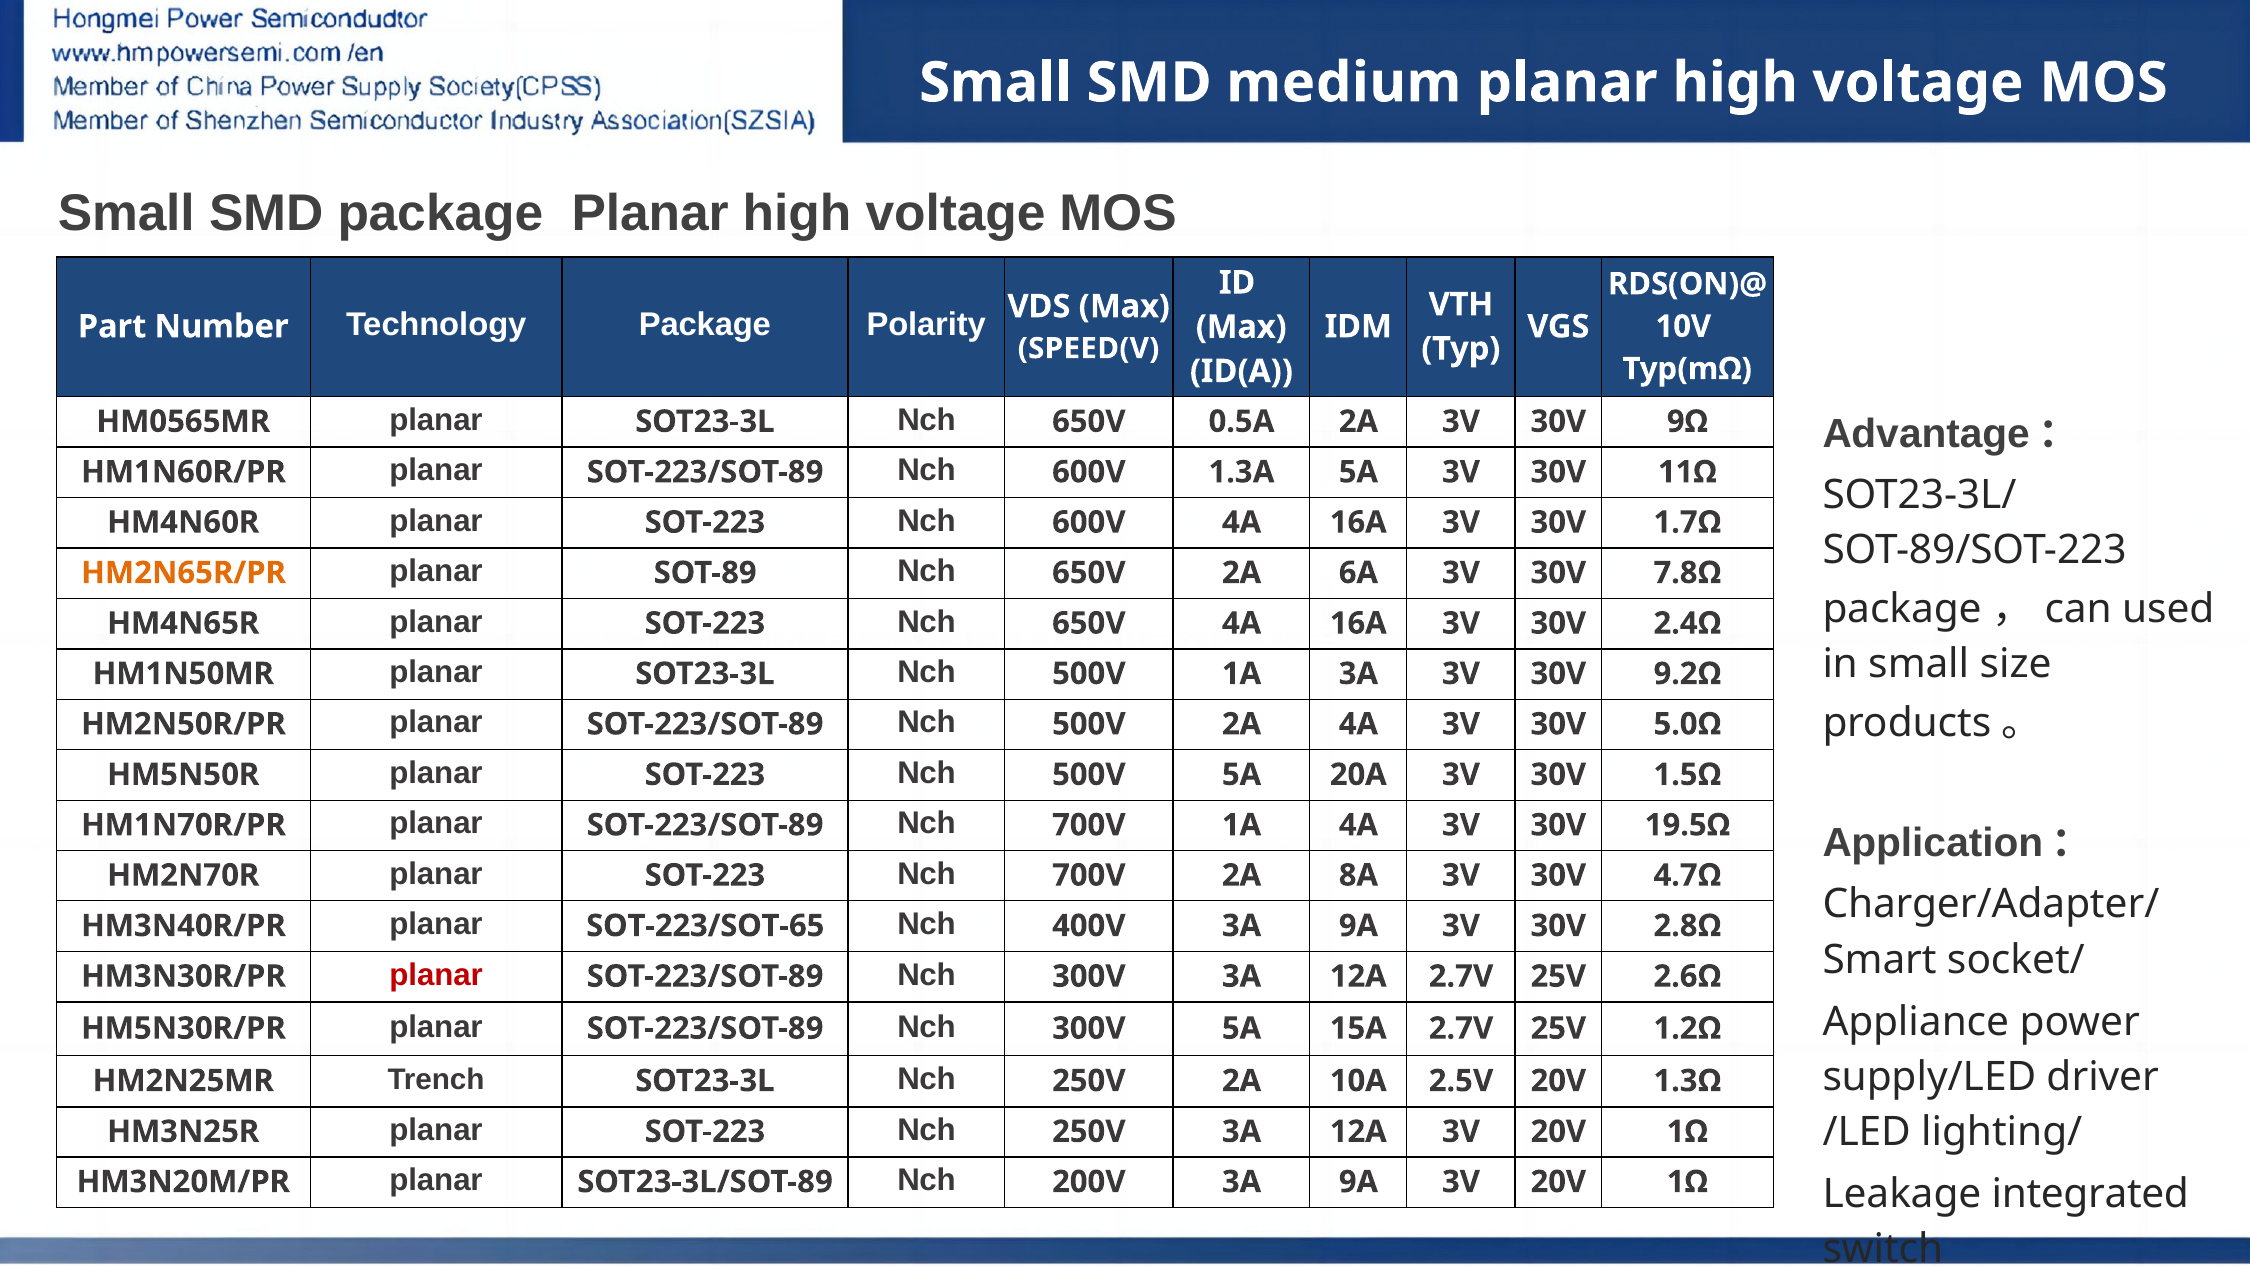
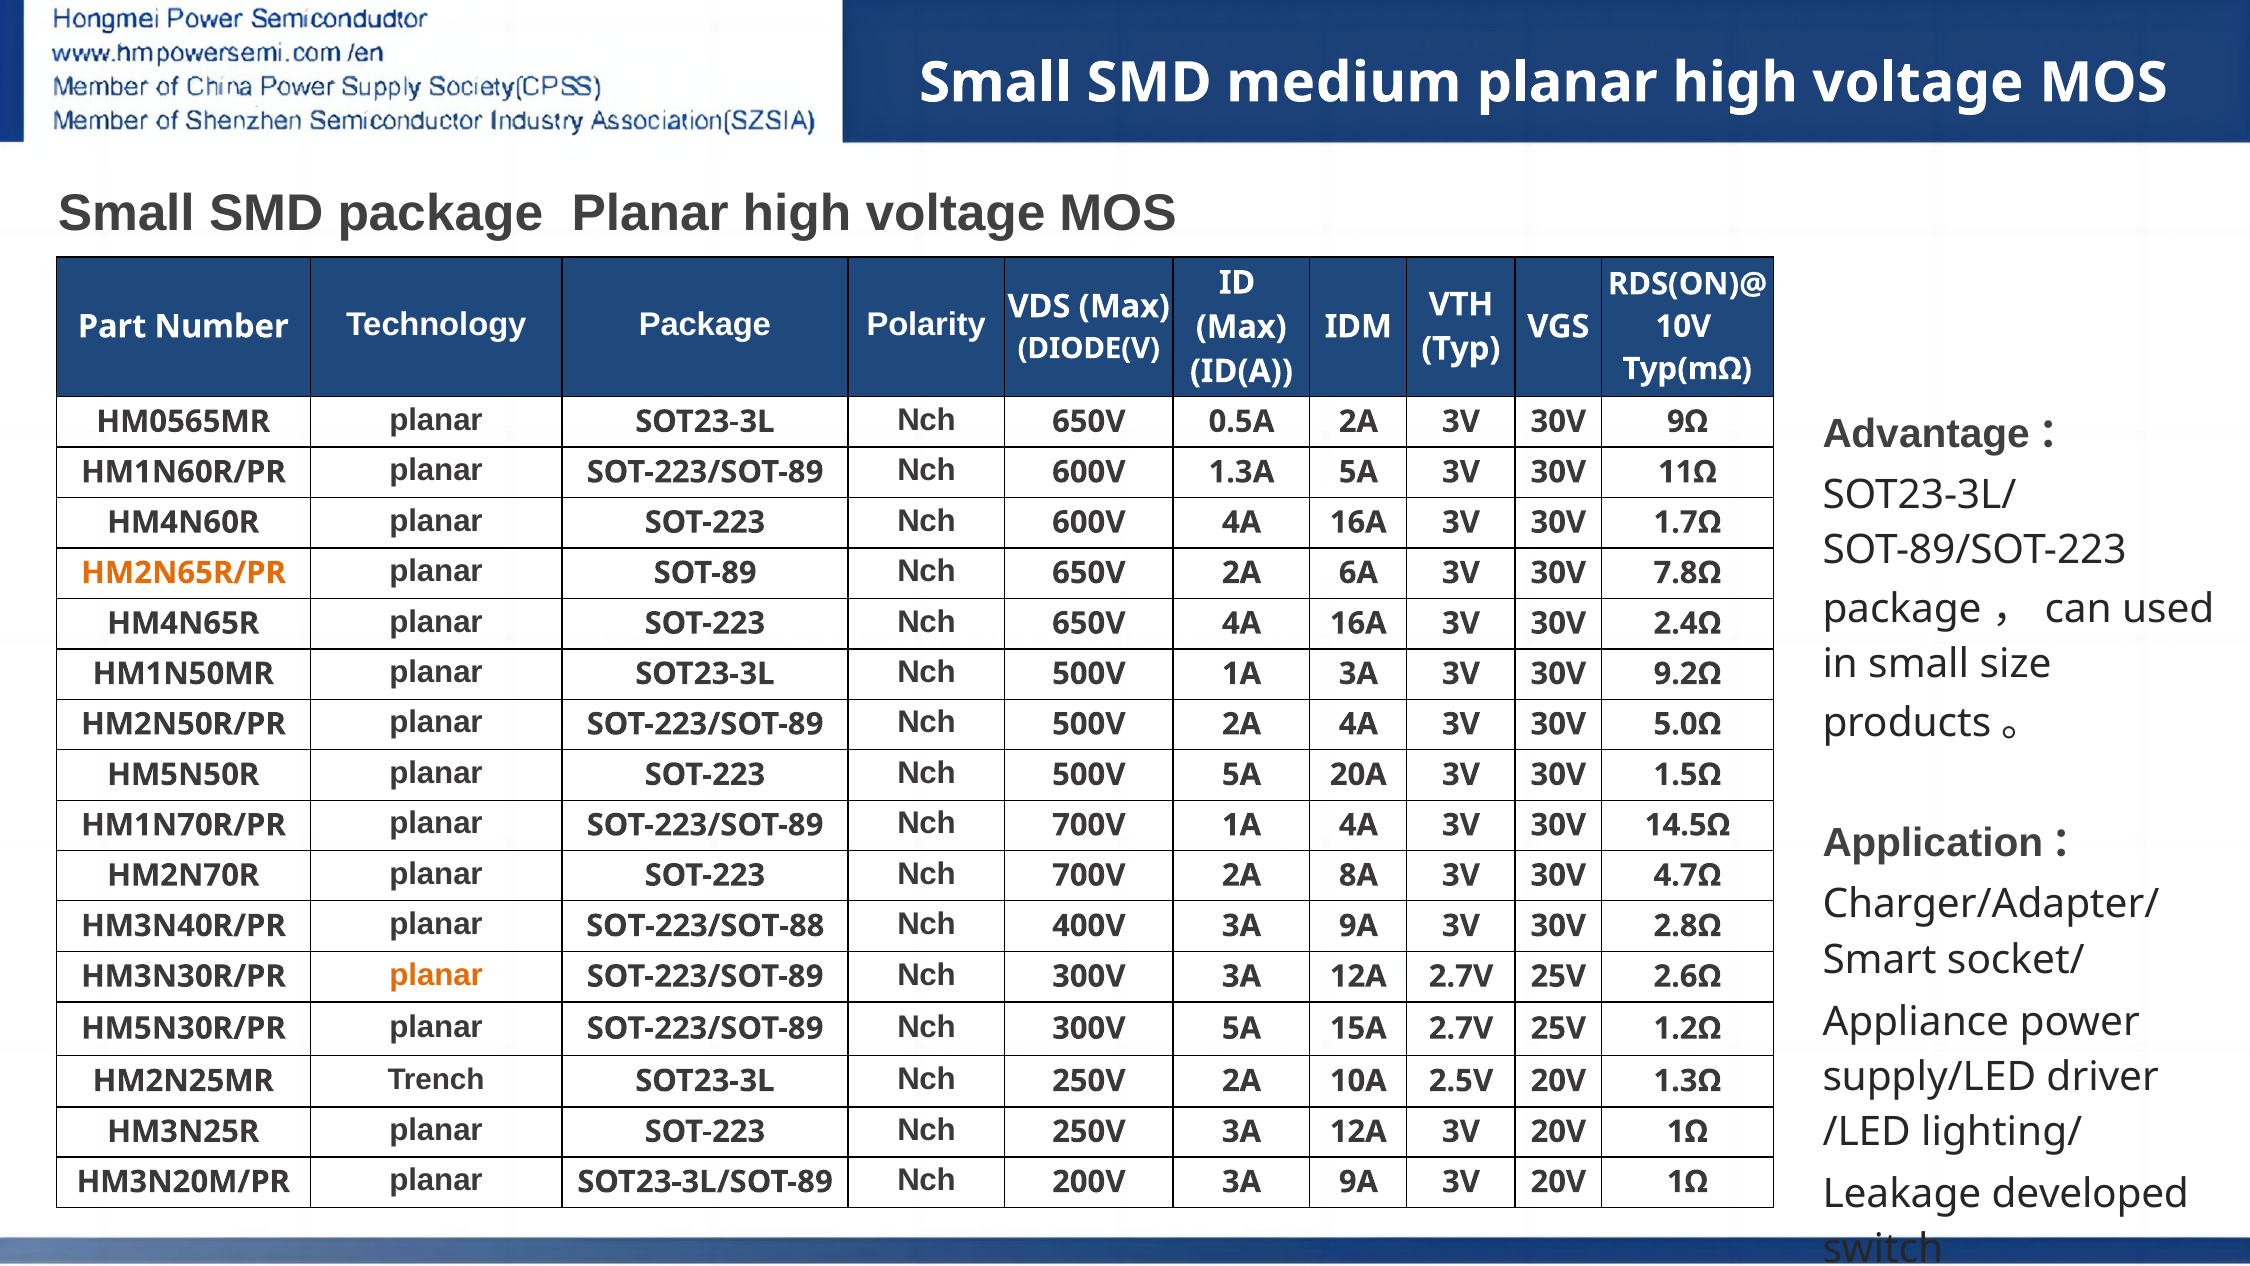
SPEED(V: SPEED(V -> DIODE(V (1089, 348)
19.5Ω: 19.5Ω -> 14.5Ω (1687, 825)
SOT-223/SOT-65: SOT-223/SOT-65 -> SOT-223/SOT-88 (705, 926)
planar colour: red -> orange (436, 975)
integrated: integrated -> developed (2090, 1193)
